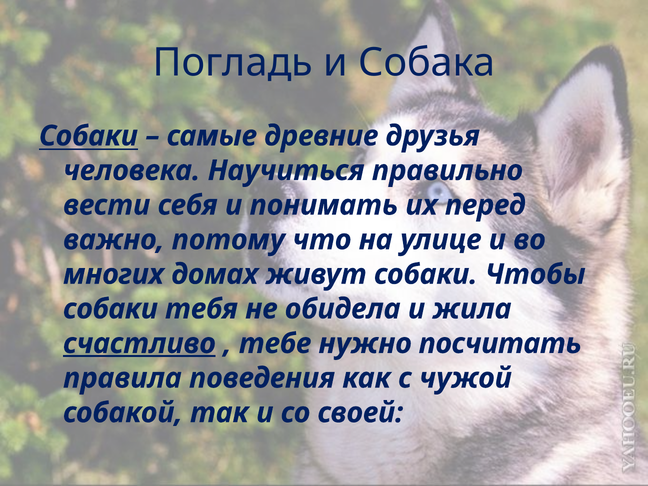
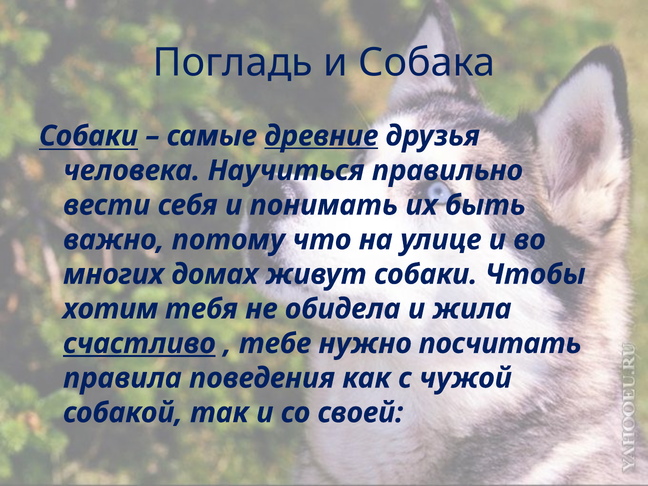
древние underline: none -> present (321, 136)
перед: перед -> быть (485, 205)
собаки: собаки -> хотим (111, 309)
